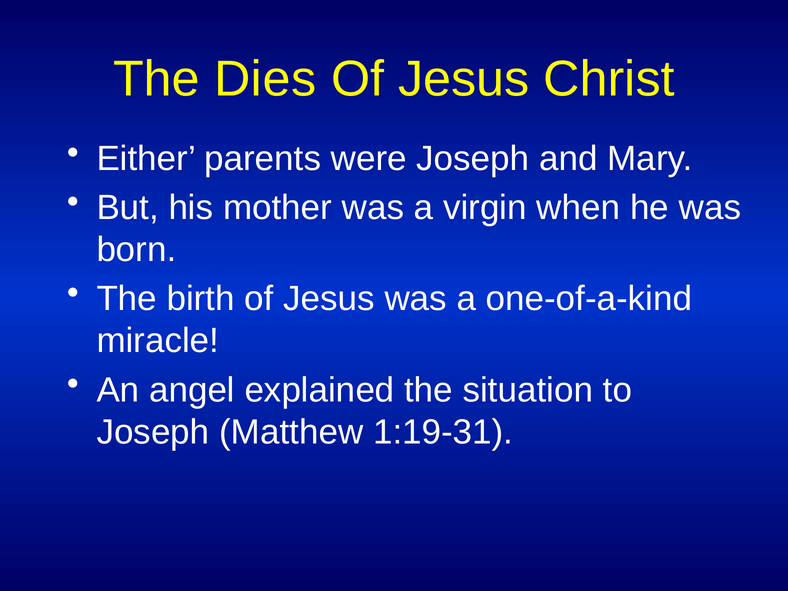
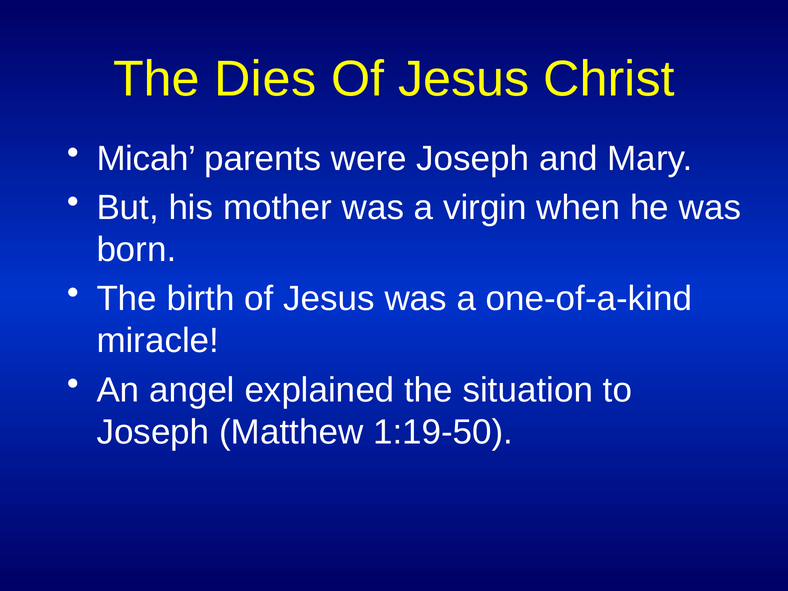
Either: Either -> Micah (146, 159)
1:19-31: 1:19-31 -> 1:19-50 (443, 432)
